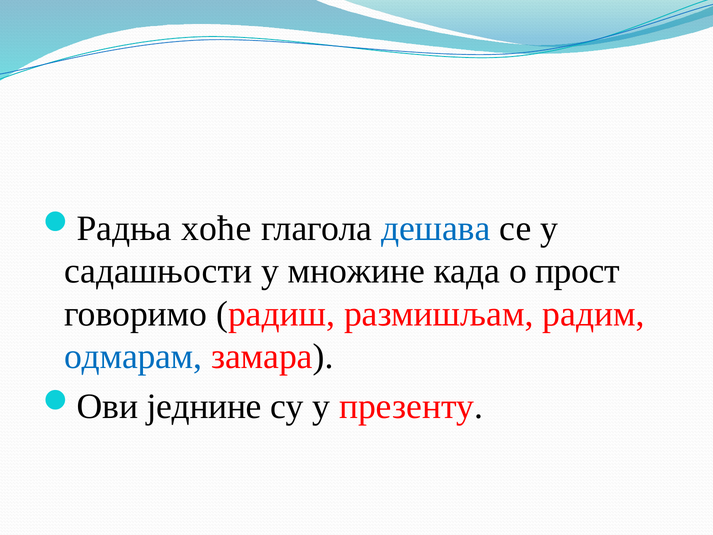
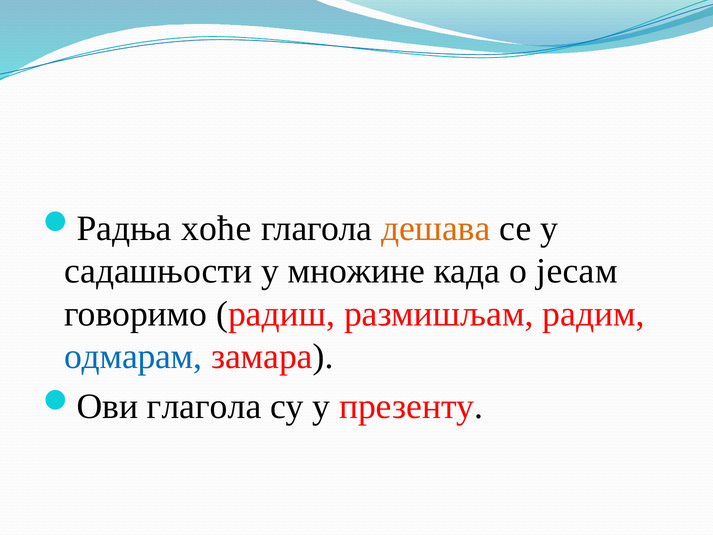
дешава colour: blue -> orange (436, 228)
прост: прост -> јесам (577, 271)
једнине: једнине -> глагола (204, 406)
